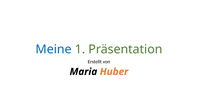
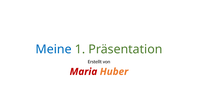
Maria colour: black -> red (83, 72)
